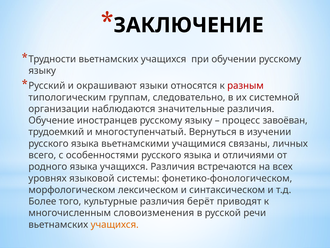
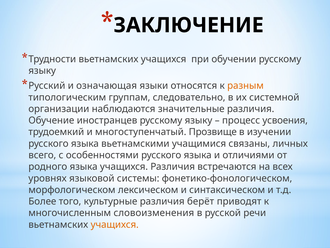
окрашивают: окрашивают -> означающая (107, 86)
разным colour: red -> orange (245, 86)
завоёван: завоёван -> усвоения (285, 120)
Вернуться: Вернуться -> Прозвище (213, 132)
